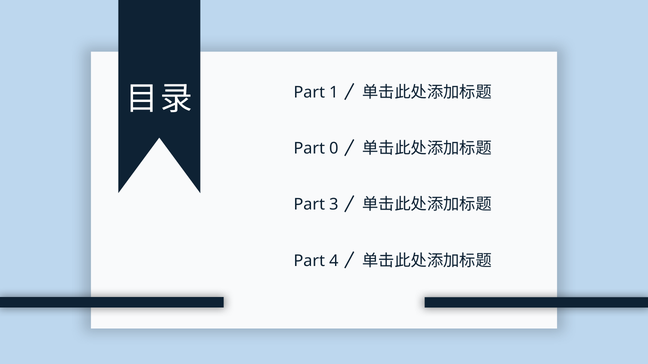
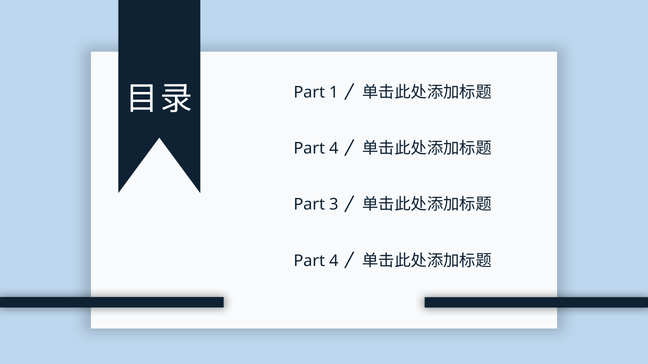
0: 0 -> 4 (334, 149)
